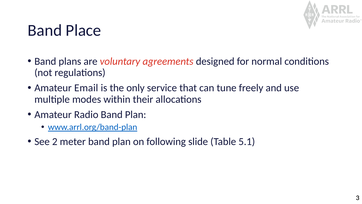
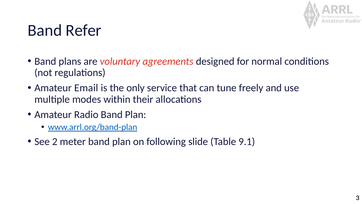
Place: Place -> Refer (84, 30)
5.1: 5.1 -> 9.1 (247, 141)
